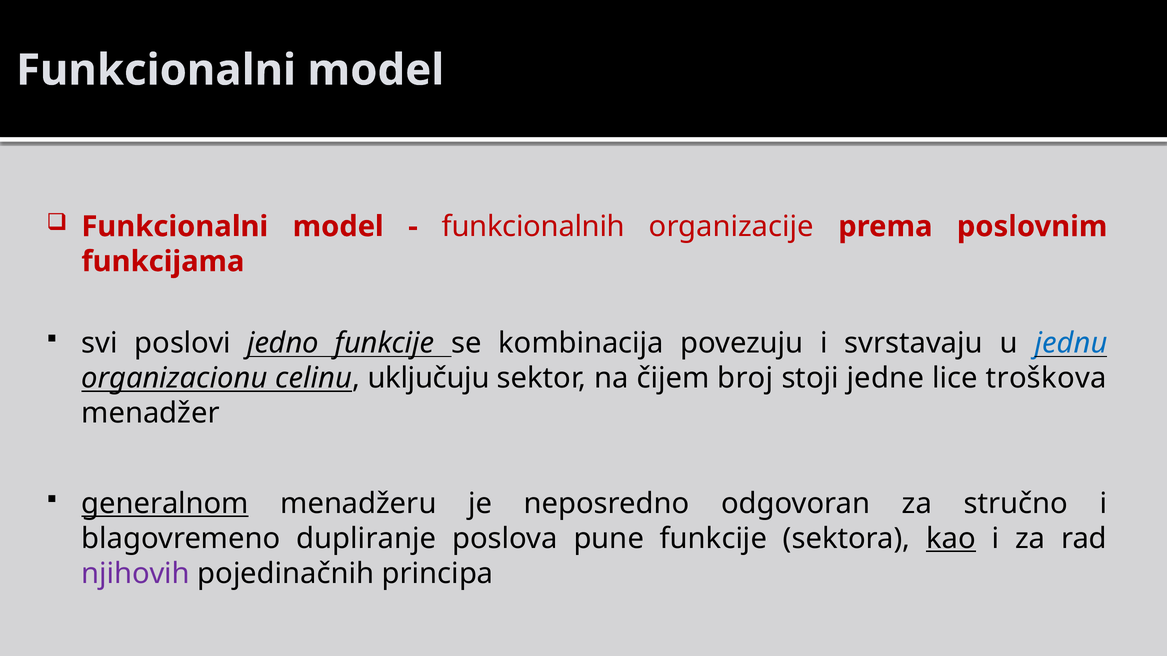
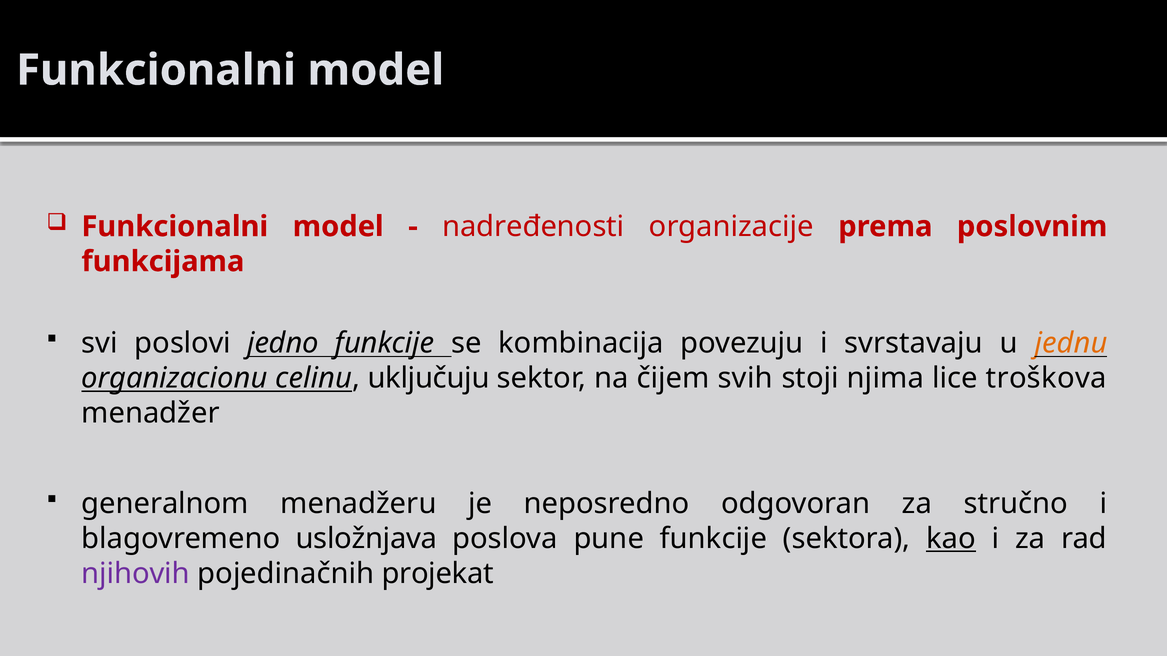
funkcionalnih: funkcionalnih -> nadređenosti (533, 227)
jednu colour: blue -> orange (1071, 343)
broj: broj -> svih (745, 378)
jedne: jedne -> njima (885, 378)
generalnom underline: present -> none (165, 504)
dupliranje: dupliranje -> usložnjava (366, 539)
principa: principa -> projekat (438, 574)
